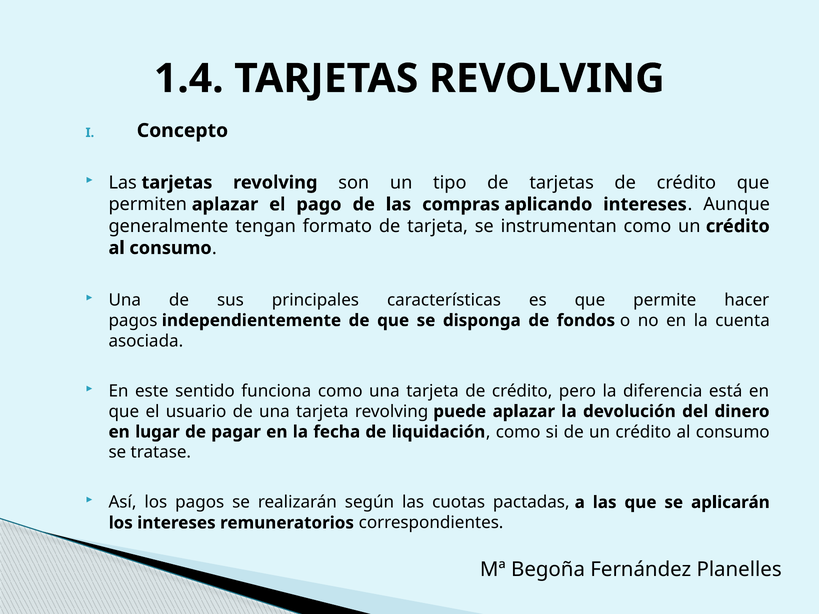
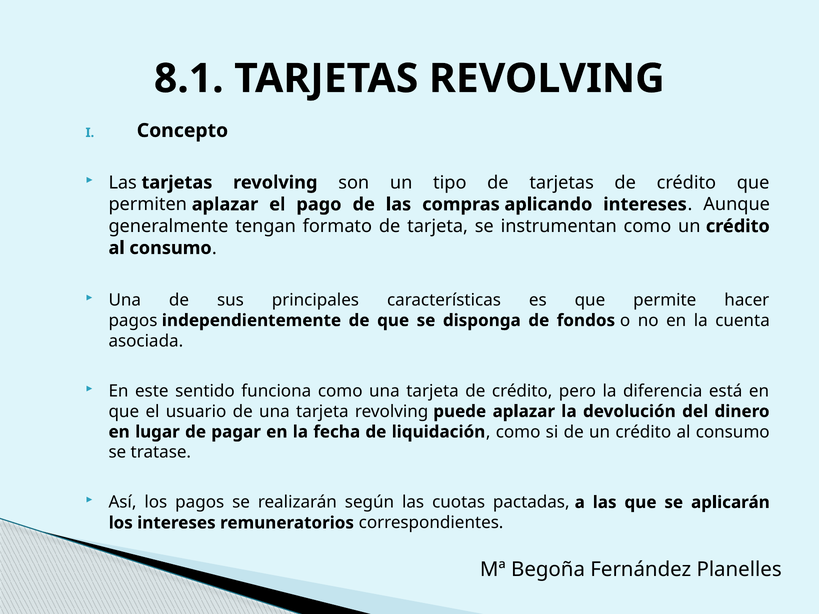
1.4: 1.4 -> 8.1 (189, 79)
